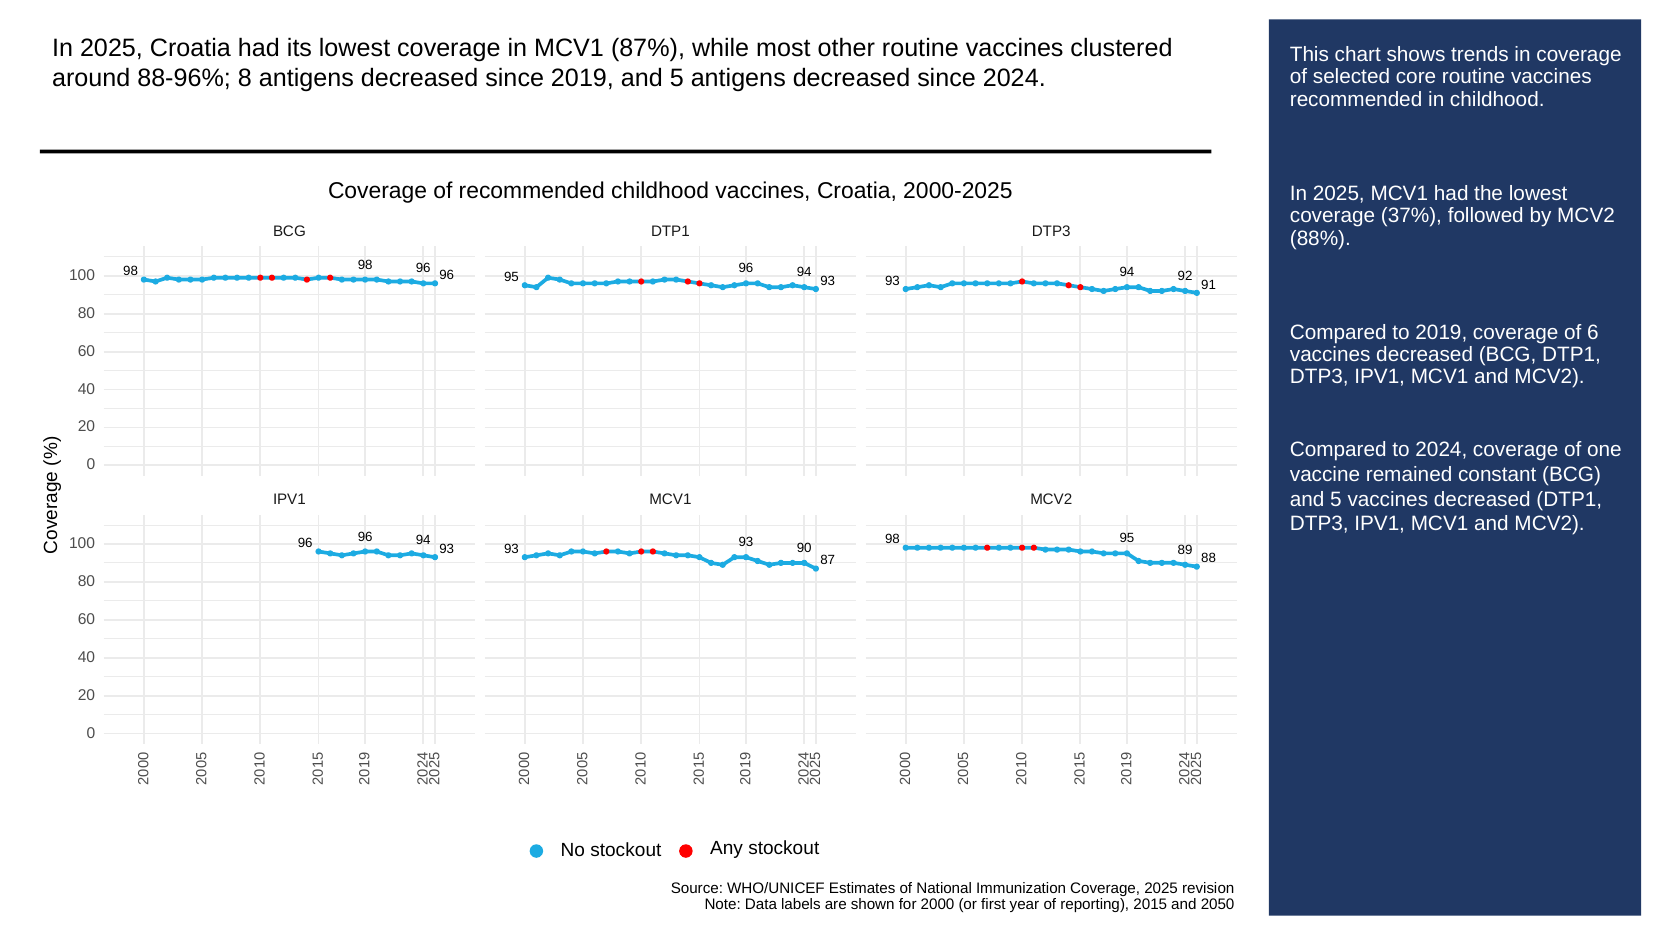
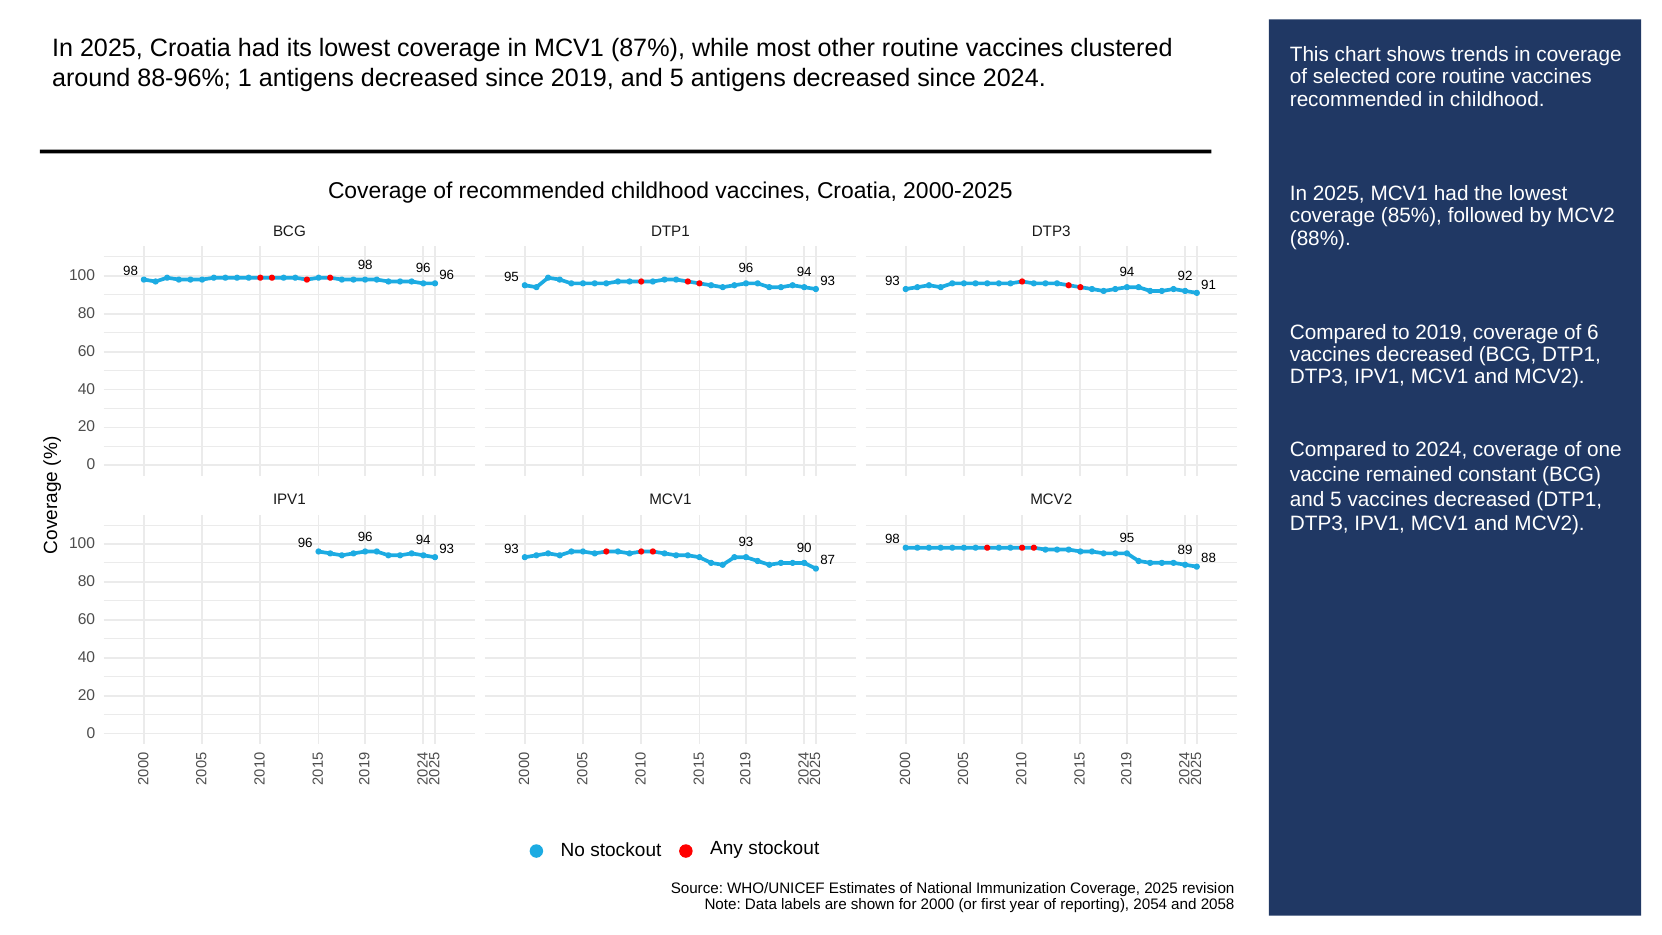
88-96% 8: 8 -> 1 (245, 78)
37%: 37% -> 85% (1411, 216)
2015: 2015 -> 2054 (1150, 905)
2050: 2050 -> 2058 (1218, 905)
